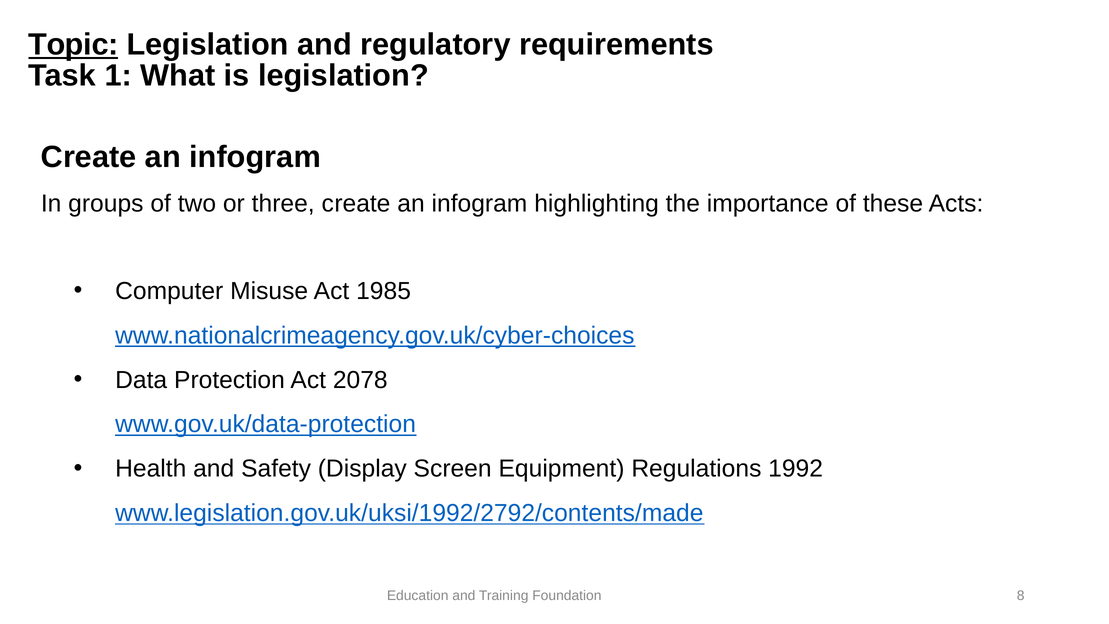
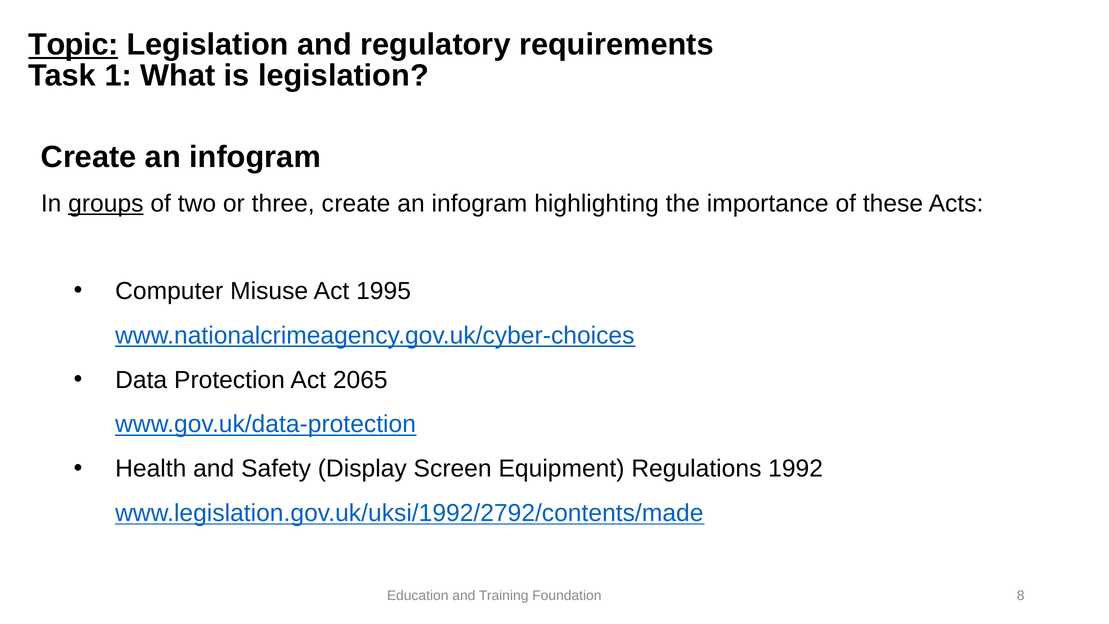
groups underline: none -> present (106, 203)
1985: 1985 -> 1995 (384, 291)
2078: 2078 -> 2065 (360, 380)
